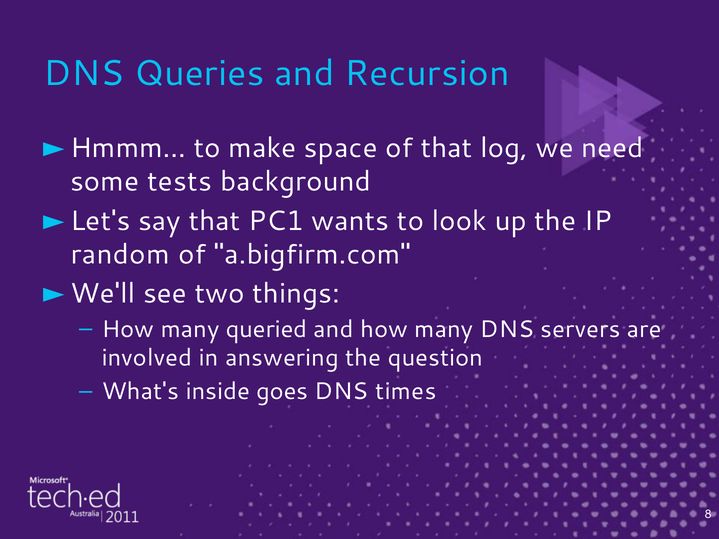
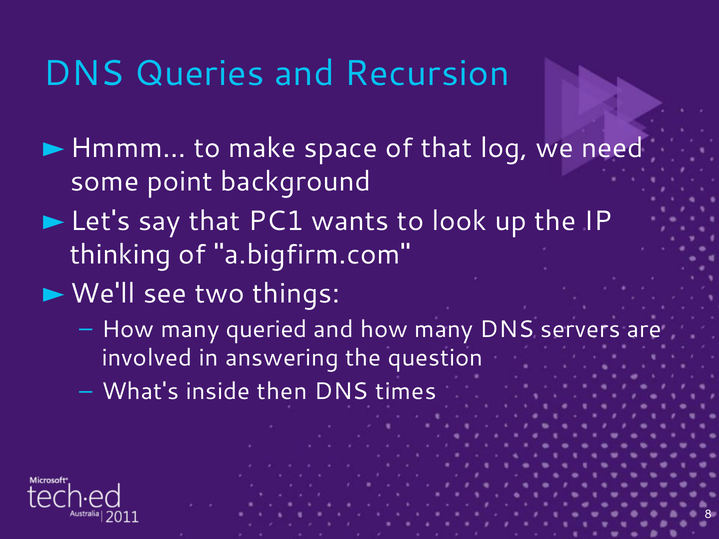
tests: tests -> point (180, 182)
random: random -> thinking (121, 254)
goes: goes -> then (282, 392)
